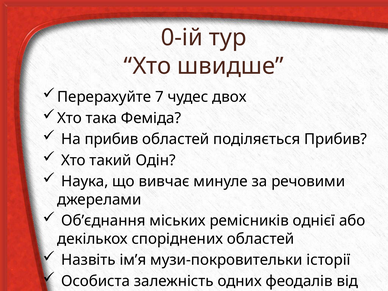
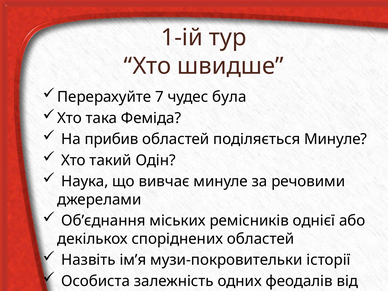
0-ій: 0-ій -> 1-ій (182, 38)
двох: двох -> була (229, 97)
поділяється Прибив: Прибив -> Минуле (336, 139)
